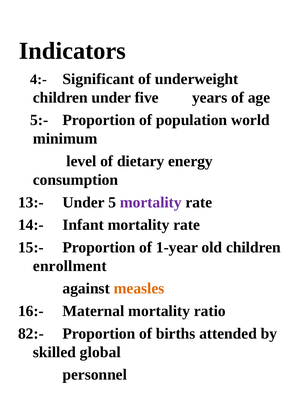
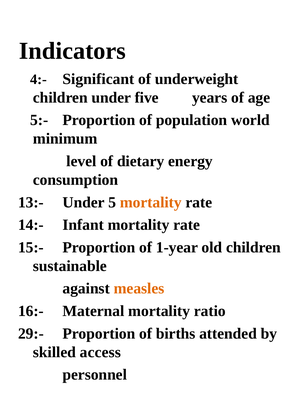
mortality colour: purple -> orange (151, 202)
enrollment: enrollment -> sustainable (70, 266)
82:-: 82:- -> 29:- (31, 333)
global: global -> access (100, 352)
